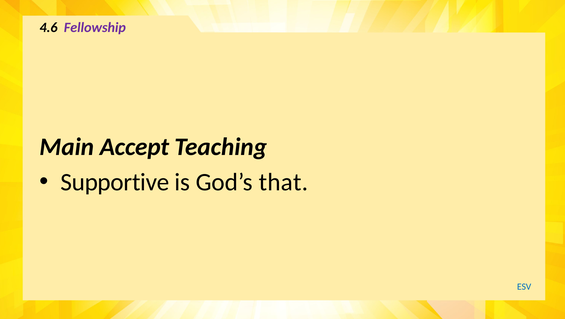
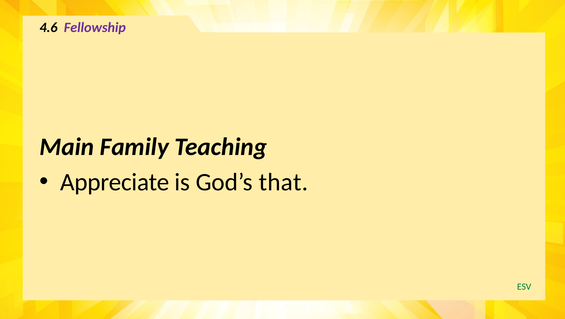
Accept: Accept -> Family (134, 147)
Supportive: Supportive -> Appreciate (115, 182)
ESV colour: blue -> green (524, 286)
